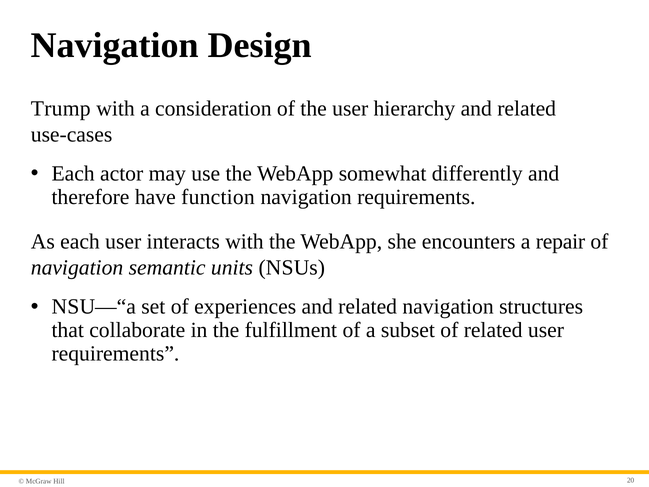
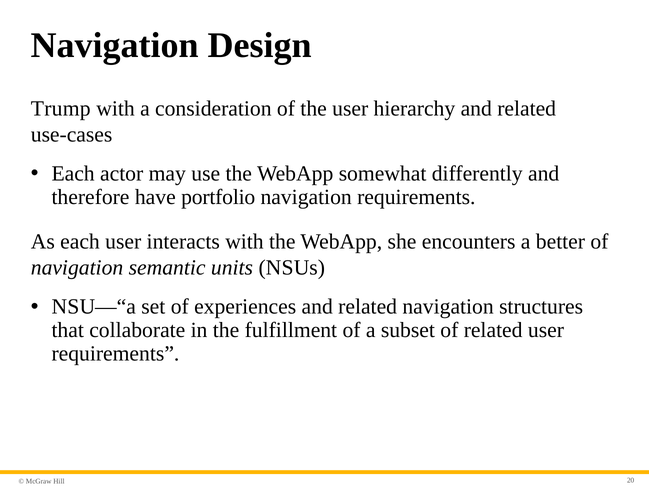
function: function -> portfolio (218, 197)
repair: repair -> better (560, 241)
